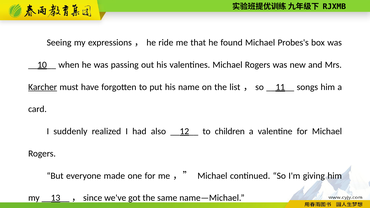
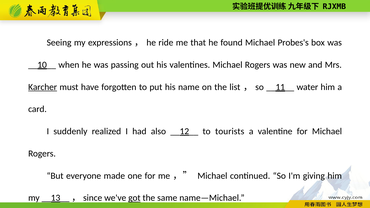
songs: songs -> water (307, 87)
children: children -> tourists (230, 131)
got underline: none -> present (134, 198)
